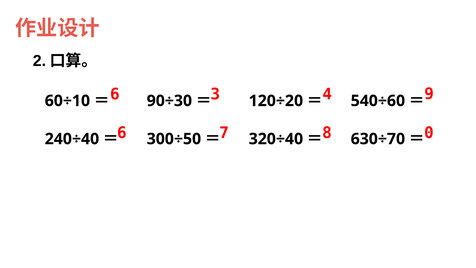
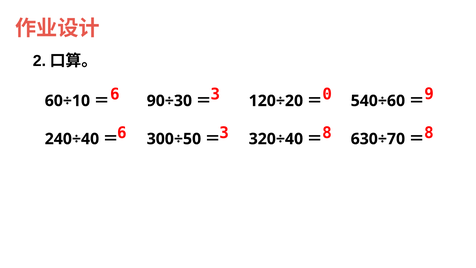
4: 4 -> 0 (327, 94)
7: 7 -> 3 (224, 133)
8 0: 0 -> 8 (429, 133)
